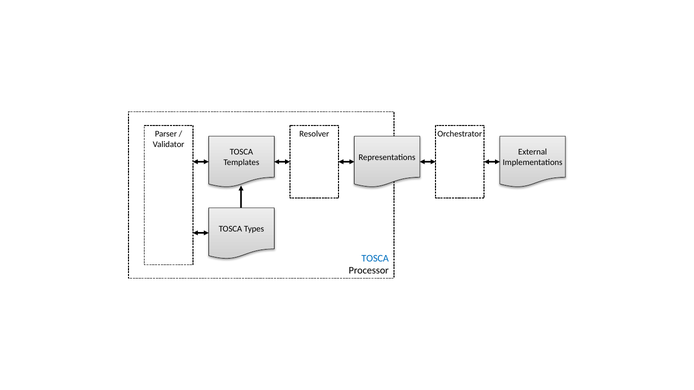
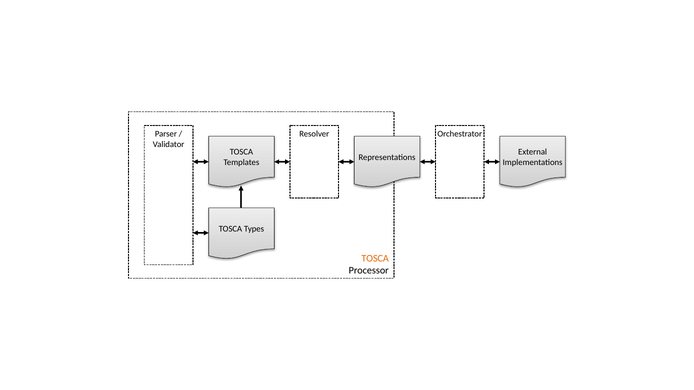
TOSCA colour: blue -> orange (375, 258)
